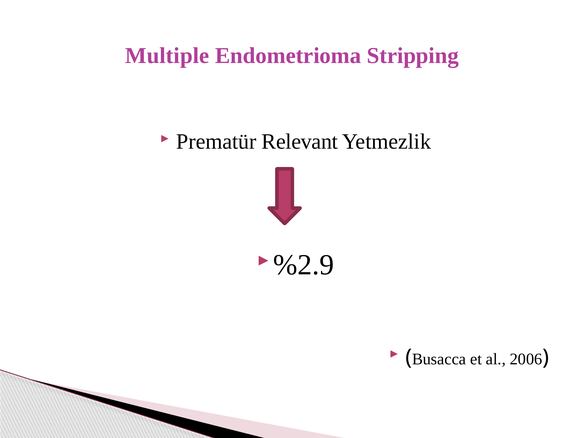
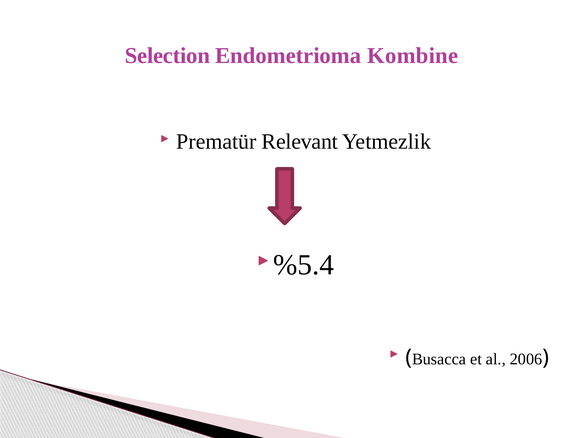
Multiple: Multiple -> Selection (167, 56)
Stripping: Stripping -> Kombine (413, 56)
%2.9: %2.9 -> %5.4 (304, 265)
